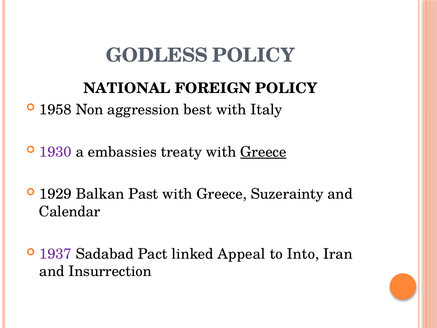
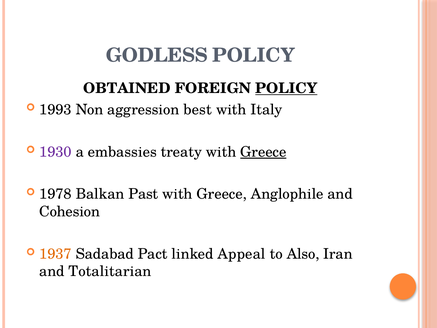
NATIONAL: NATIONAL -> OBTAINED (127, 88)
POLICY underline: none -> present (286, 88)
1958: 1958 -> 1993 (55, 110)
1929: 1929 -> 1978 (55, 194)
Suzerainty: Suzerainty -> Anglophile (287, 194)
Calendar: Calendar -> Cohesion (70, 212)
1937 colour: purple -> orange (55, 254)
Into: Into -> Also (303, 254)
Insurrection: Insurrection -> Totalitarian (110, 271)
